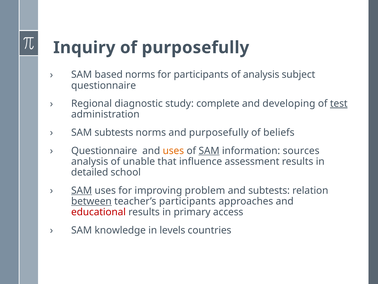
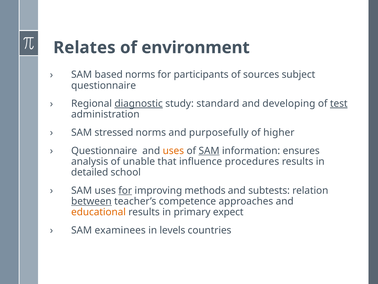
Inquiry: Inquiry -> Relates (84, 48)
of purposefully: purposefully -> environment (196, 48)
of analysis: analysis -> sources (261, 75)
diagnostic underline: none -> present (139, 103)
complete: complete -> standard (218, 103)
SAM subtests: subtests -> stressed (114, 132)
beliefs: beliefs -> higher (279, 132)
sources: sources -> ensures (301, 150)
assessment: assessment -> procedures (252, 161)
SAM underline: present -> none (82, 190)
for underline: none -> present (125, 190)
problem: problem -> methods (205, 190)
teacher’s participants: participants -> competence (187, 201)
educational colour: red -> orange (99, 212)
access: access -> expect (228, 212)
knowledge: knowledge -> examinees (120, 230)
